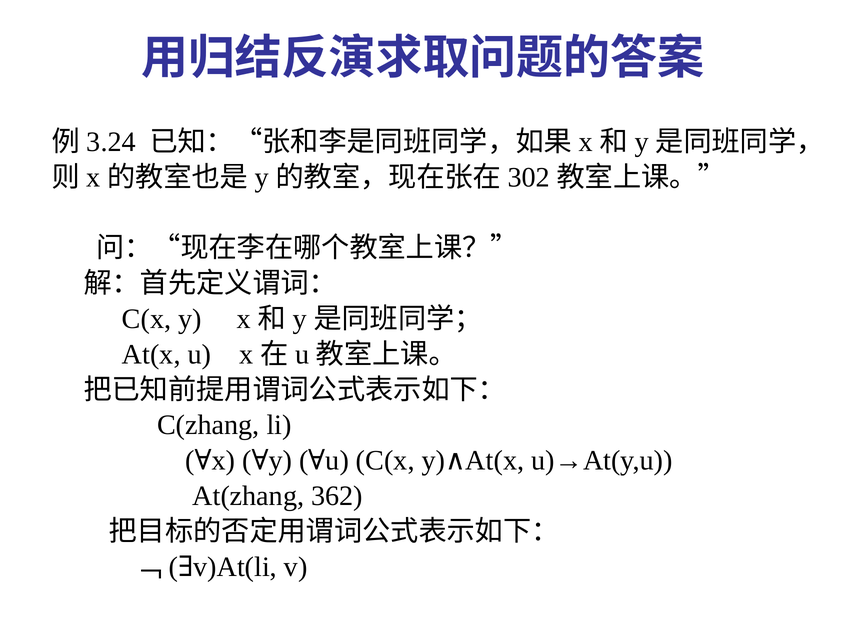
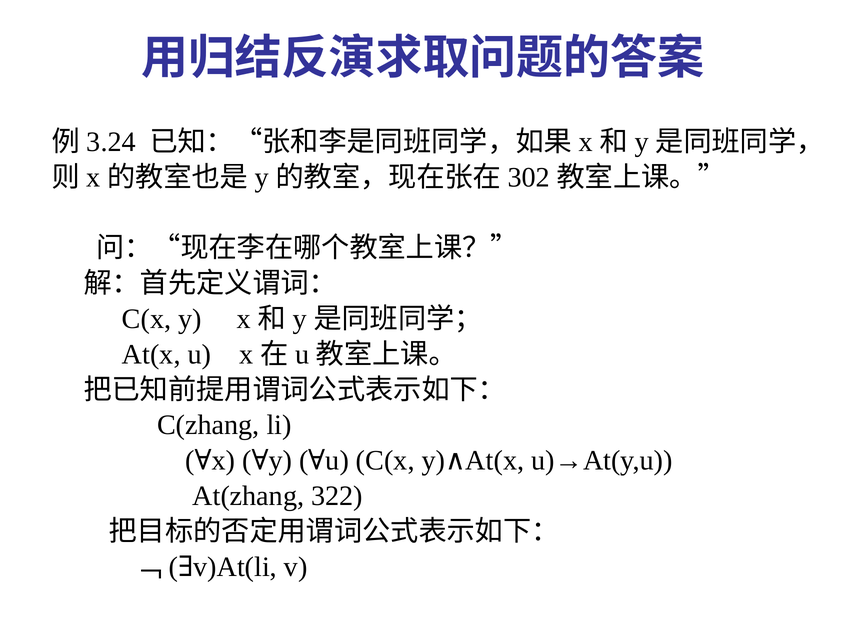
362: 362 -> 322 (337, 497)
